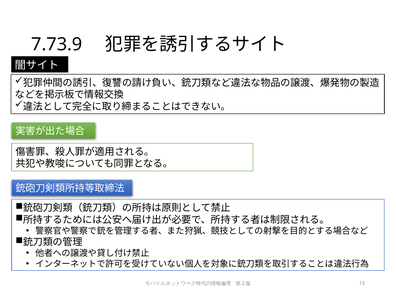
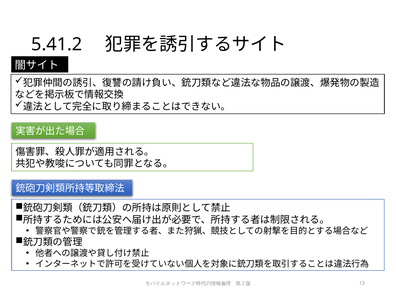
7.73.9: 7.73.9 -> 5.41.2 (57, 44)
